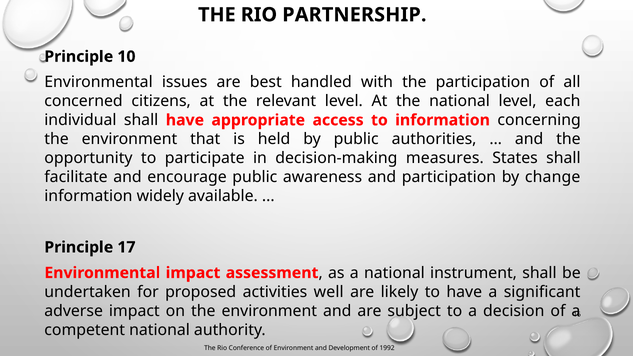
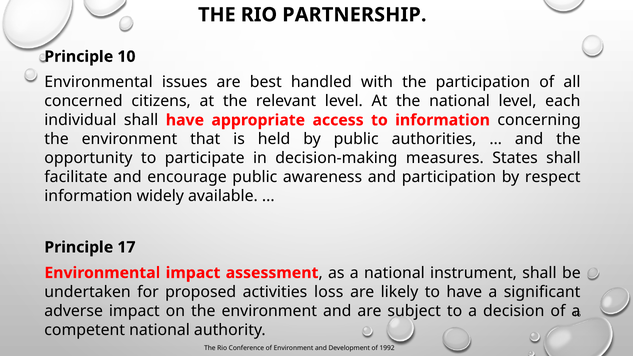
change: change -> respect (553, 177)
well: well -> loss (329, 292)
